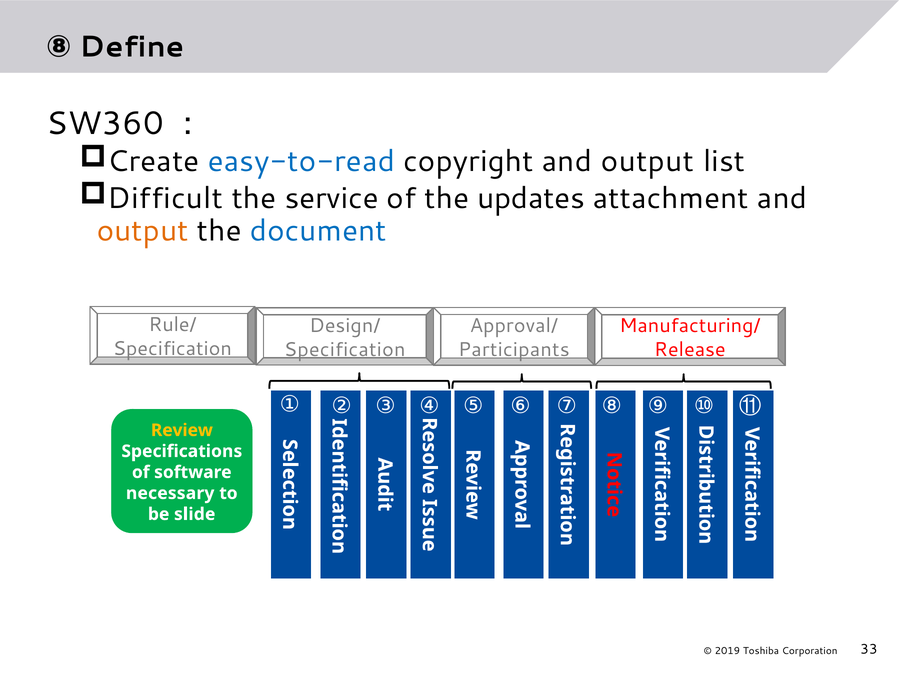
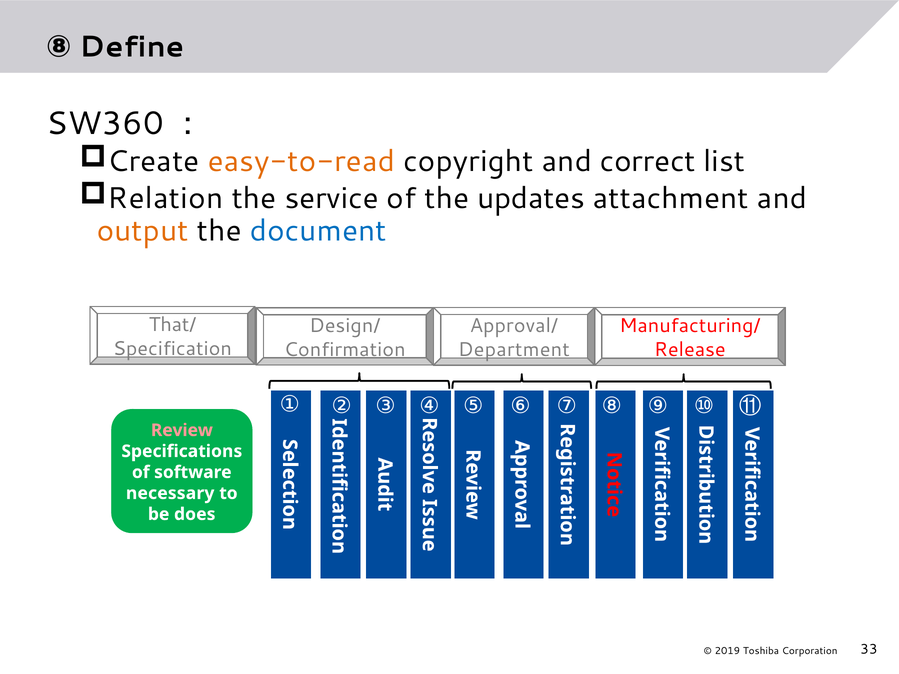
easy-to-read colour: blue -> orange (301, 161)
copyright and output: output -> correct (648, 161)
Difficult: Difficult -> Relation (165, 198)
Rule/: Rule/ -> That/ (172, 325)
Specification: Specification -> Confirmation (345, 350)
Participants: Participants -> Department (514, 350)
Review colour: yellow -> pink (182, 430)
slide: slide -> does (195, 514)
